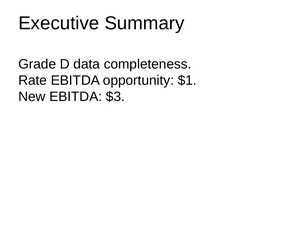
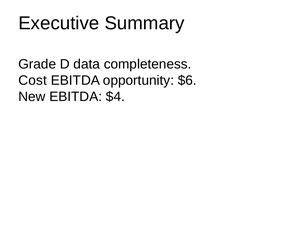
Rate: Rate -> Cost (33, 80)
$1: $1 -> $6 (187, 80)
$3: $3 -> $4 (115, 97)
